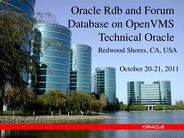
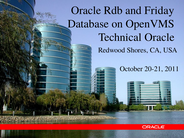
Forum: Forum -> Friday (159, 10)
